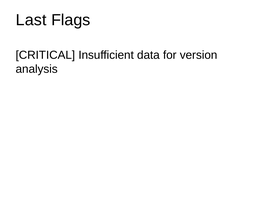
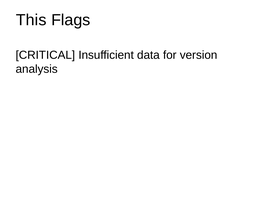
Last: Last -> This (31, 20)
